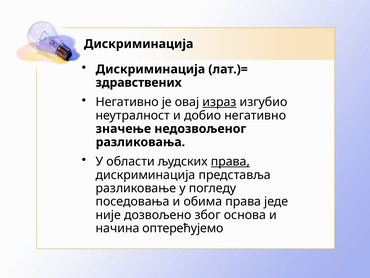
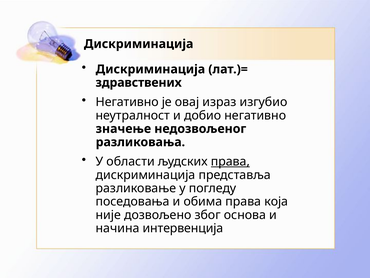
израз underline: present -> none (219, 102)
једе: једе -> која (276, 201)
оптерећујемо: оптерећујемо -> интервенција (183, 228)
